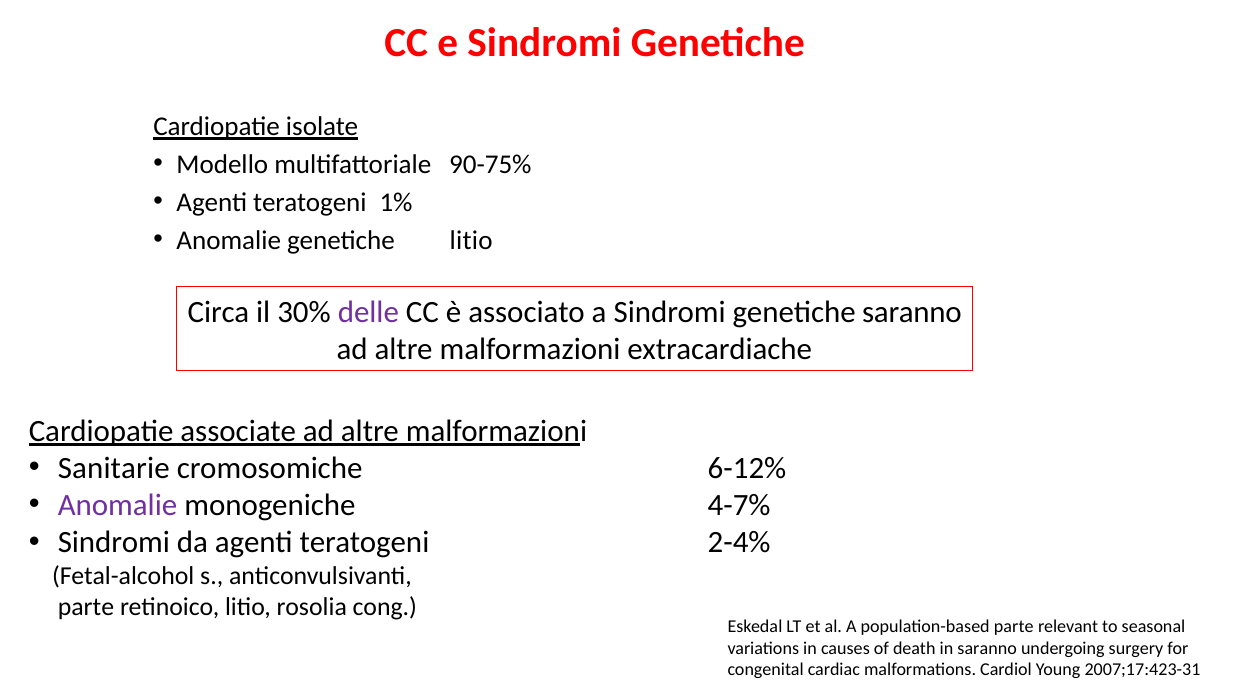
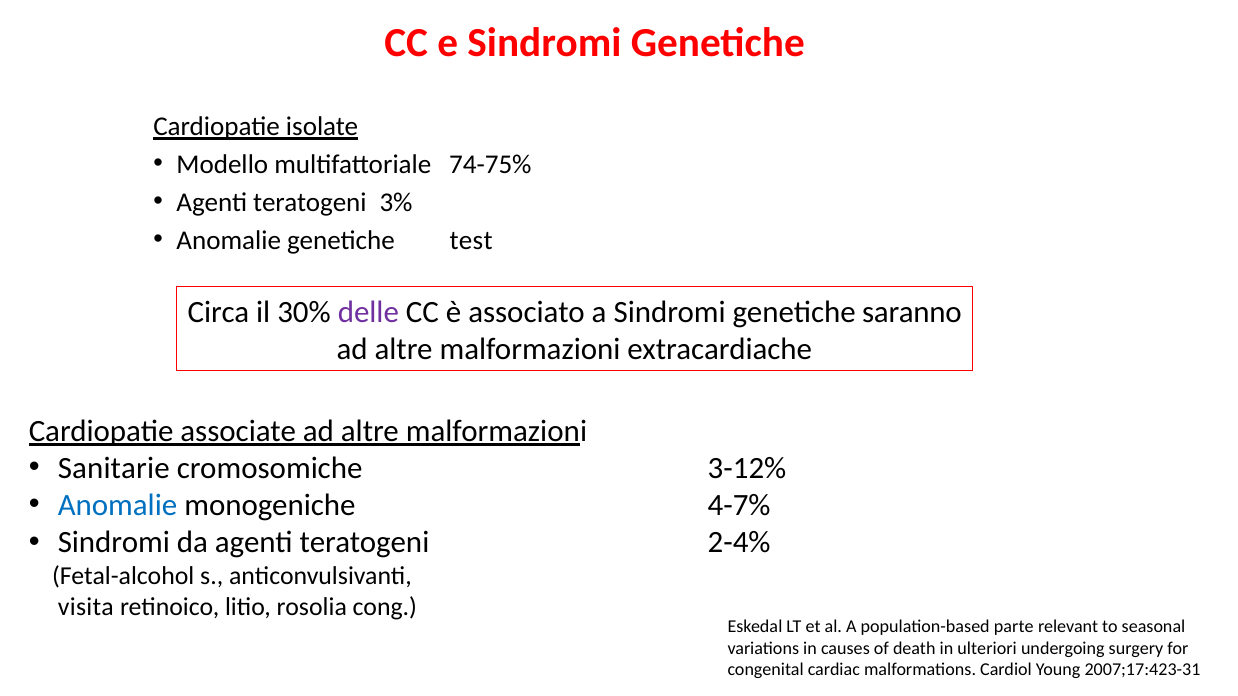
90-75%: 90-75% -> 74-75% (490, 165)
1%: 1% -> 3% (396, 203)
genetiche litio: litio -> test (471, 240)
6-12%: 6-12% -> 3-12% (747, 469)
Anomalie colour: purple -> blue (118, 506)
parte: parte -> visita (86, 607)
in saranno: saranno -> ulteriori (987, 649)
